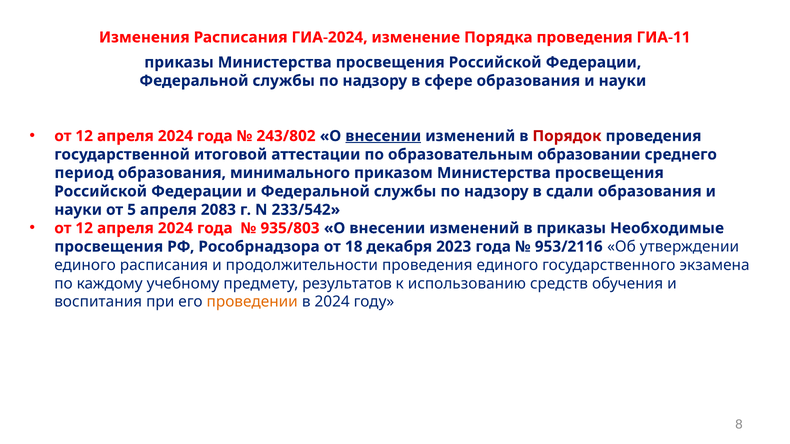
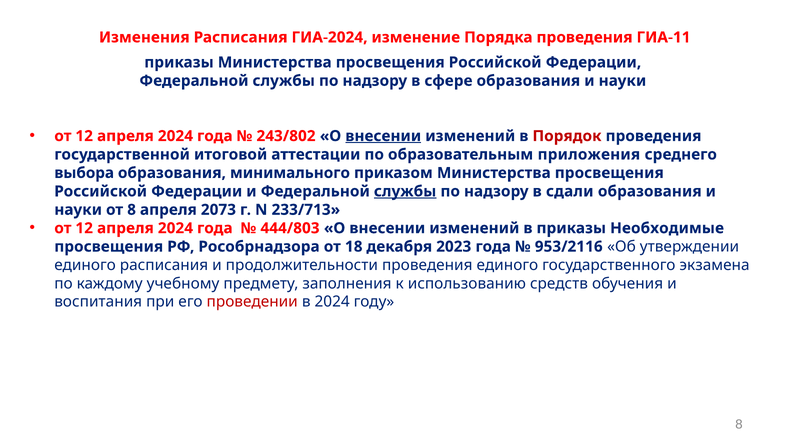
образовании: образовании -> приложения (589, 155)
период: период -> выбора (84, 173)
службы underline: none -> present (405, 191)
от 5: 5 -> 8 (132, 210)
2083: 2083 -> 2073 (218, 210)
233/542: 233/542 -> 233/713 (306, 210)
935/803: 935/803 -> 444/803 (290, 228)
результатов: результатов -> заполнения (347, 284)
проведении colour: orange -> red (252, 302)
